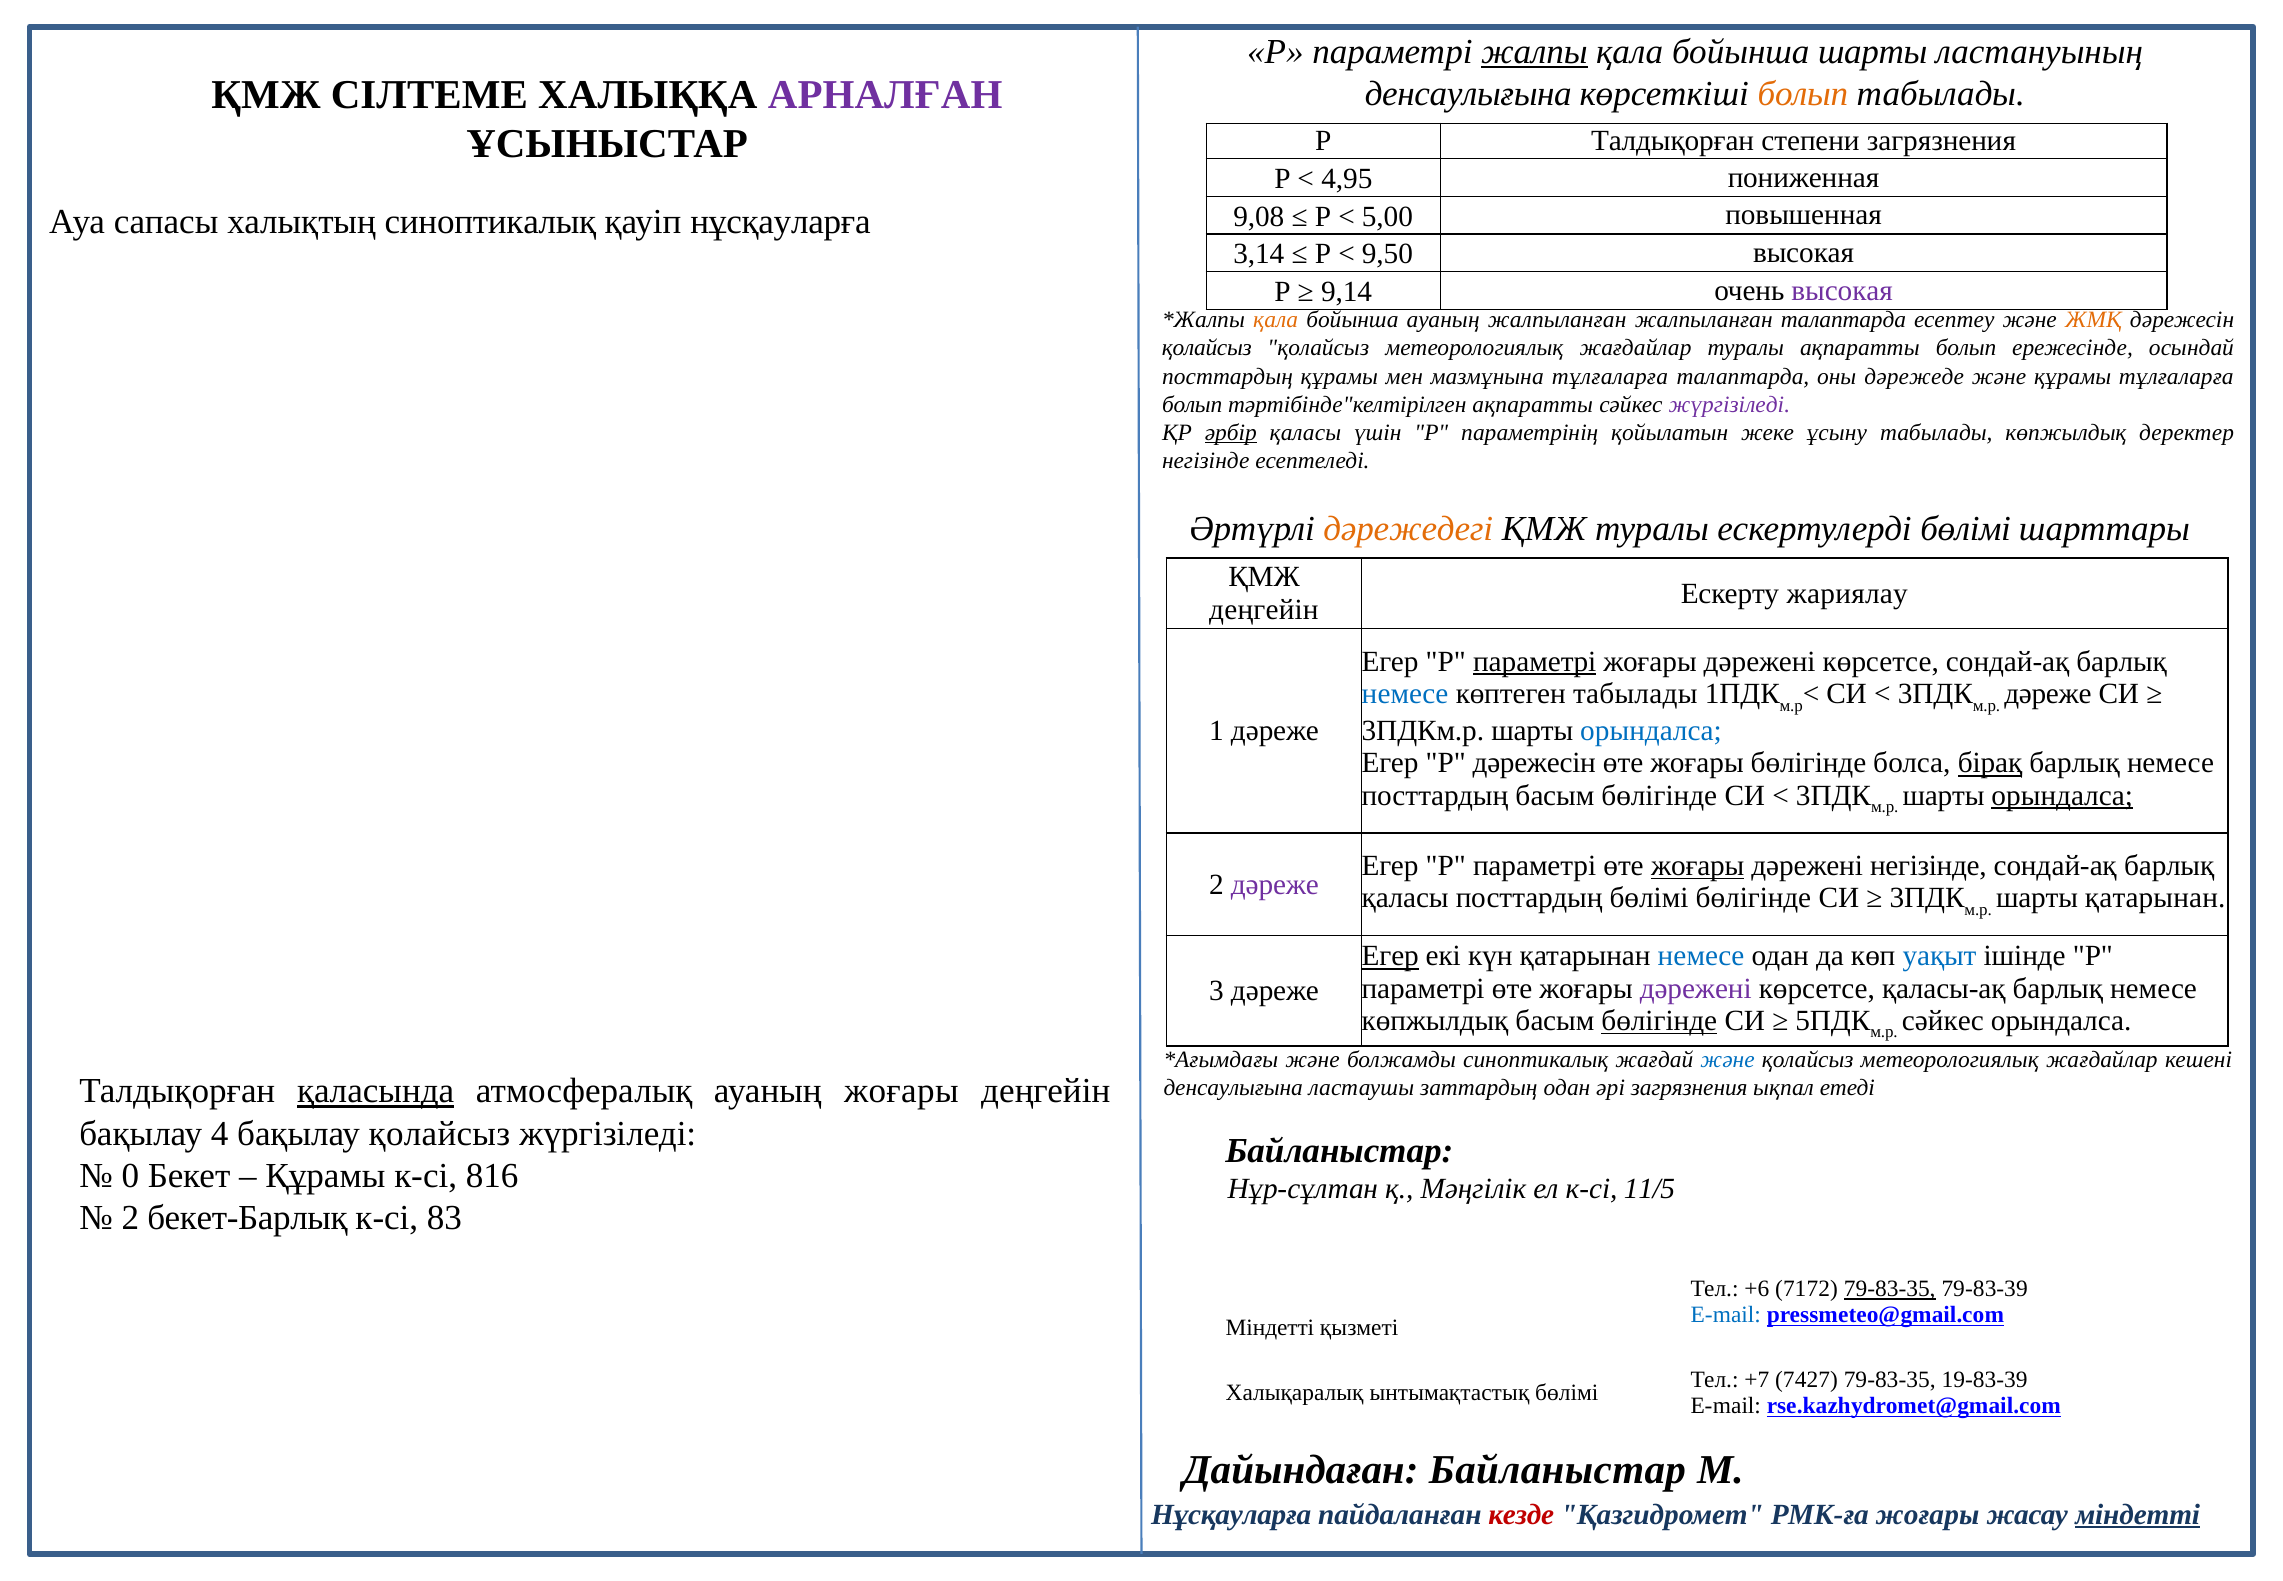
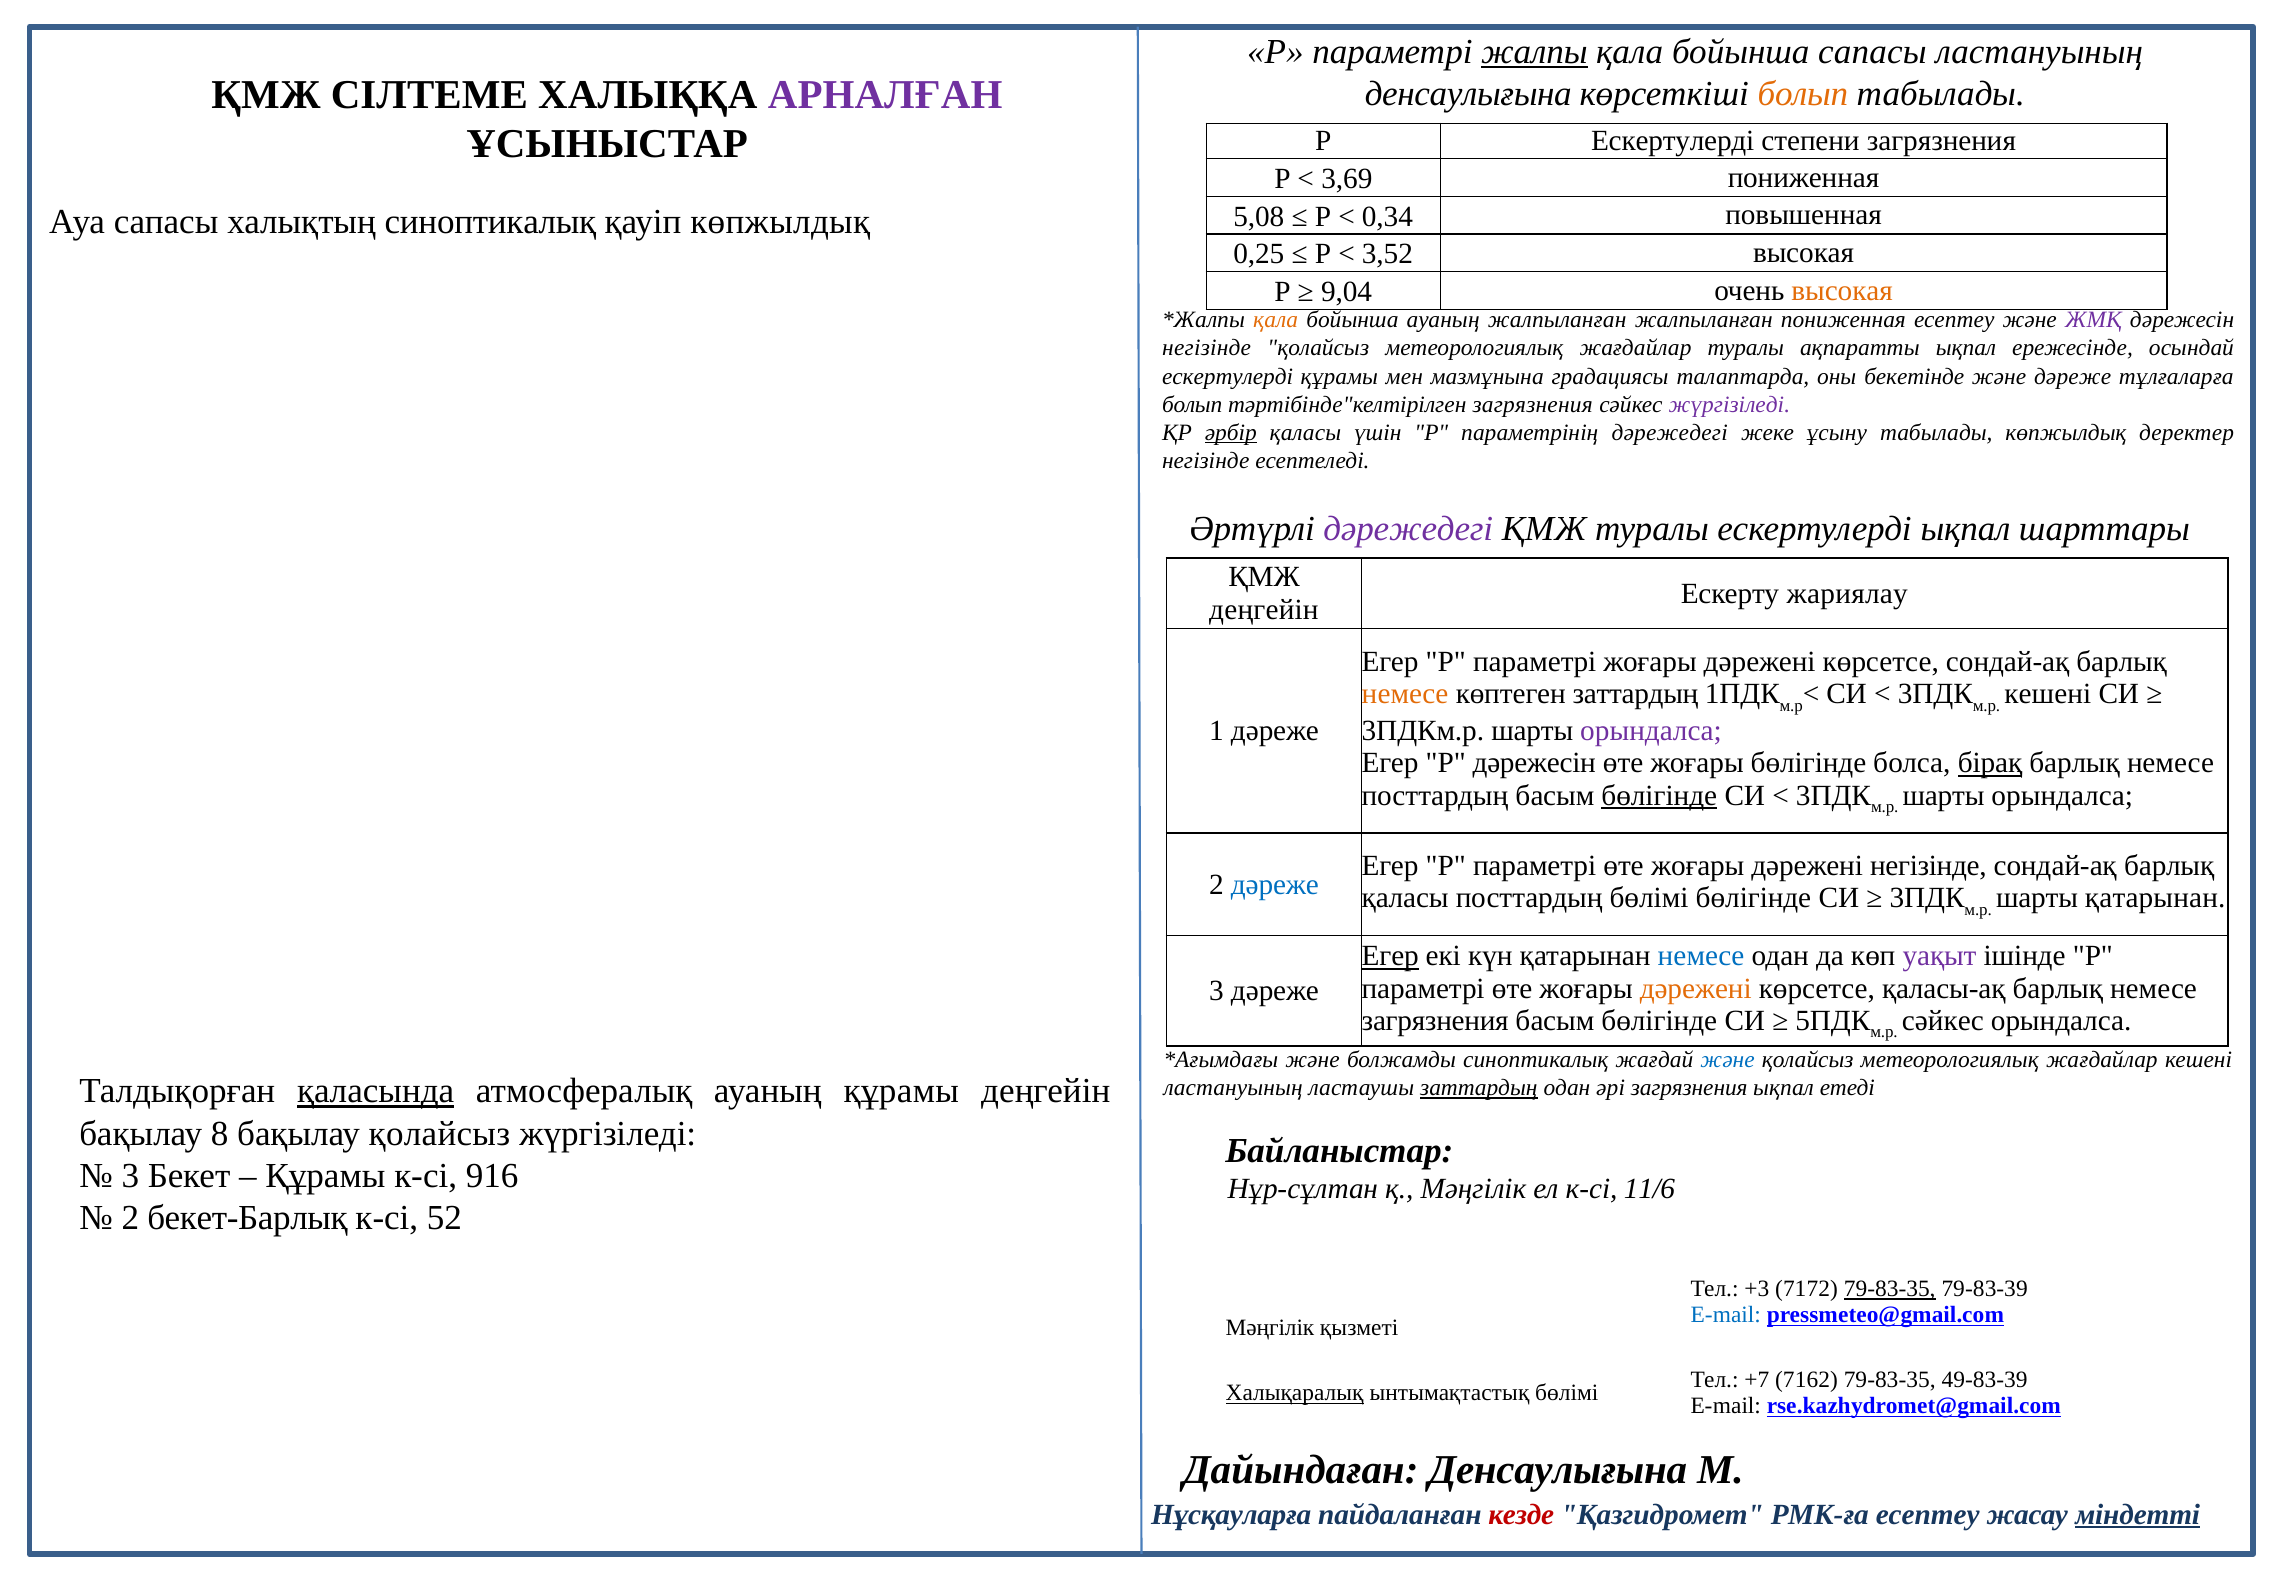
бойынша шарты: шарты -> сапасы (1872, 52)
Р Талдықорған: Талдықорған -> Ескертулерді (1673, 141)
4,95: 4,95 -> 3,69 (1347, 179)
9,08: 9,08 -> 5,08 (1259, 216)
5,00: 5,00 -> 0,34 (1387, 216)
қауіп нұсқауларға: нұсқауларға -> көпжылдық (780, 221)
3,14: 3,14 -> 0,25 (1259, 254)
9,50: 9,50 -> 3,52 (1387, 254)
9,14: 9,14 -> 9,04 (1347, 292)
высокая colour: purple -> orange (1842, 291)
жалпыланған талаптарда: талаптарда -> пониженная (1843, 320)
ЖМҚ colour: orange -> purple (2093, 320)
қолайсыз: қолайсыз -> негізінде (1207, 348)
ақпаратты болып: болып -> ықпал (1966, 348)
посттардың: посттардың -> ескертулерді (1228, 376)
мазмұнына тұлғаларға: тұлғаларға -> градациясы (1610, 376)
дәрежеде: дәрежеде -> бекетінде (1914, 376)
және құрамы: құрамы -> дәреже (2073, 376)
тәртібінде"келтірілген ақпаратты: ақпаратты -> загрязнения (1533, 404)
параметрінің қойылатын: қойылатын -> дәрежедегі (1670, 432)
дәрежедегі colour: orange -> purple (1408, 528)
ескертулерді бөлімі: бөлімі -> ықпал (1966, 528)
параметрі underline: present -> none (1535, 662)
немесе colour: blue -> orange (1405, 694)
көптеген табылады: табылады -> заттардың (1636, 694)
дәреже: дәреже -> кешені (2048, 694)
орындалса colour: blue -> purple (1651, 731)
бөлігінде underline: none -> present (1659, 795)
орындалса underline: present -> none (2062, 795)
жоғары underline: present -> none (1698, 866)
дәреже colour: purple -> blue (1275, 884)
уақыт colour: blue -> purple (1940, 956)
дәрежені colour: purple -> orange (1696, 988)
көпжылдық: көпжылдық -> загрязнения (1435, 1021)
бөлігінде underline: present -> none (1659, 1021)
ауаның жоғары: жоғары -> құрамы (901, 1091)
денсаулығына: денсаулығына -> ластануының (1233, 1088)
заттардың underline: none -> present (1479, 1088)
4: 4 -> 8 (220, 1133)
0: 0 -> 3 (130, 1175)
816: 816 -> 916 (492, 1175)
11/5: 11/5 -> 11/6 (1650, 1188)
83: 83 -> 52 (444, 1217)
+6: +6 -> +3 (1757, 1289)
Міндетті: Міндетті -> Мәңгілік (1270, 1328)
7427: 7427 -> 7162 (1807, 1380)
19-83-39: 19-83-39 -> 49-83-39 (1985, 1380)
Халықаралық underline: none -> present (1295, 1393)
Дайындаған Байланыстар: Байланыстар -> Денсаулығына (1558, 1469)
РМК-ға жоғары: жоғары -> есептеу (1928, 1514)
